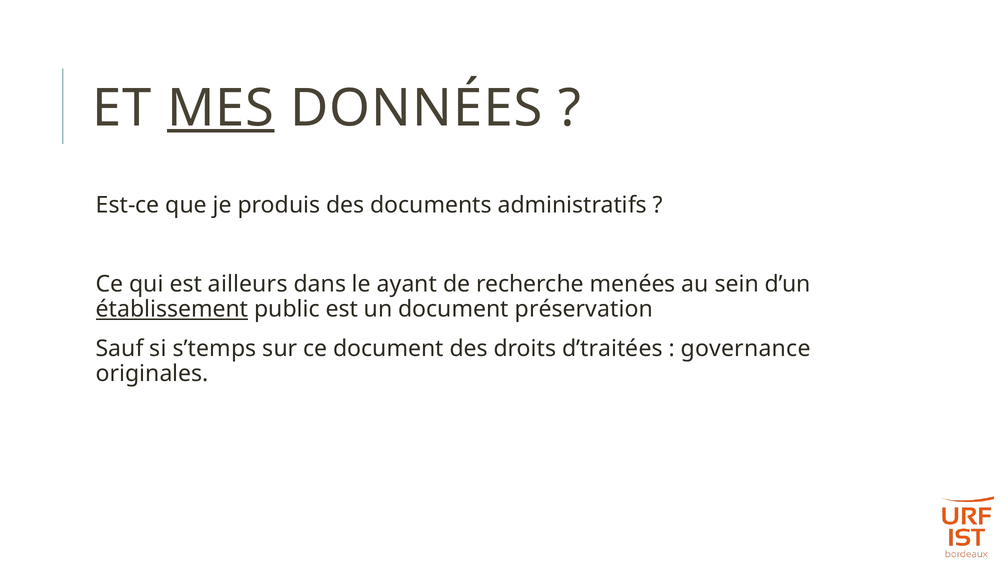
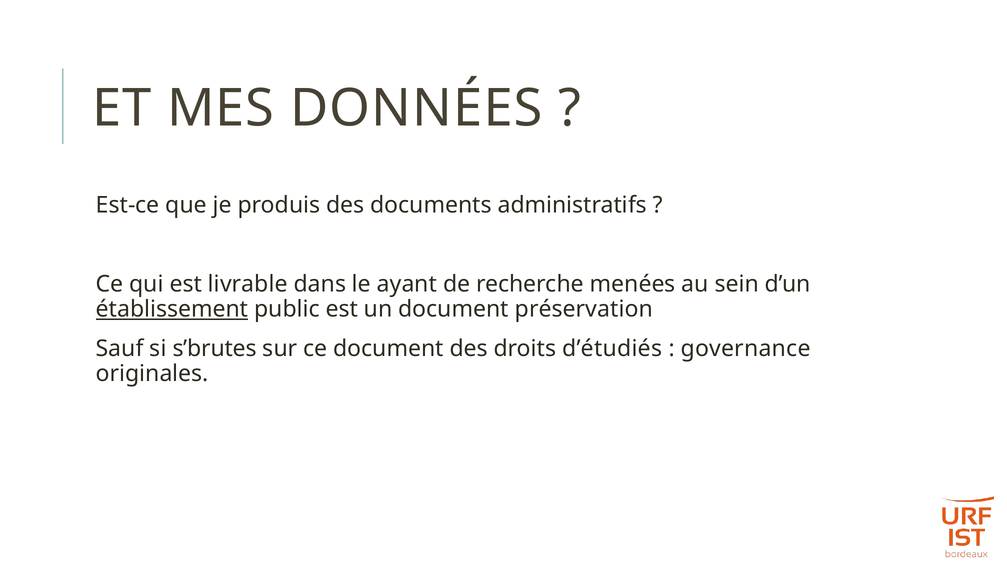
MES underline: present -> none (221, 108)
ailleurs: ailleurs -> livrable (248, 284)
s’temps: s’temps -> s’brutes (215, 349)
d’traitées: d’traitées -> d’étudiés (612, 349)
